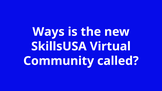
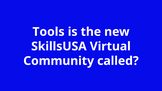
Ways: Ways -> Tools (48, 32)
